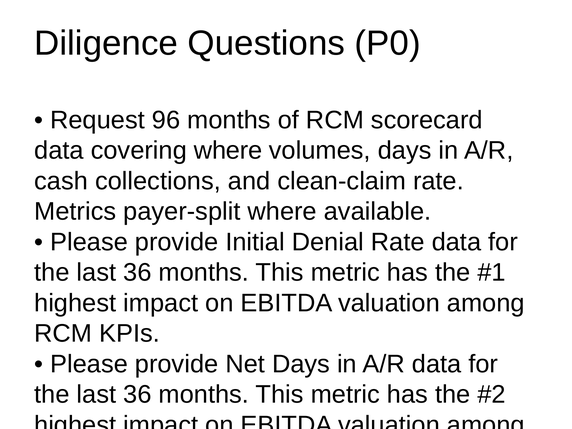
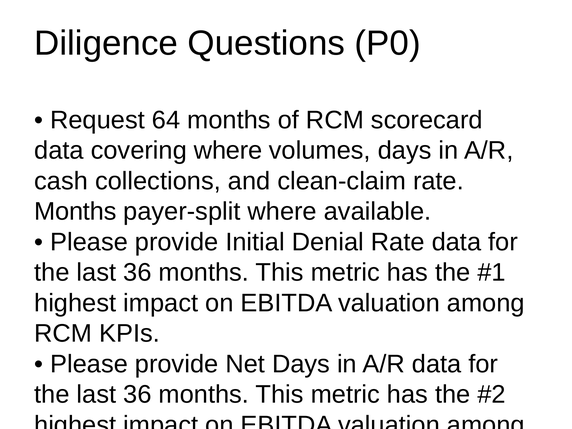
96: 96 -> 64 (166, 120)
Metrics: Metrics -> Months (75, 211)
